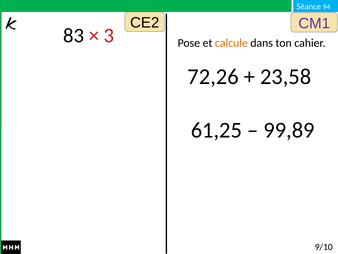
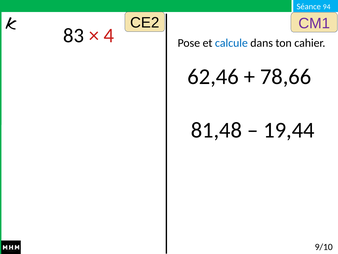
3: 3 -> 4 (109, 35)
calcule colour: orange -> blue (231, 43)
72,26: 72,26 -> 62,46 (213, 77)
23,58: 23,58 -> 78,66 (286, 77)
61,25: 61,25 -> 81,48 (216, 130)
99,89: 99,89 -> 19,44 (289, 130)
